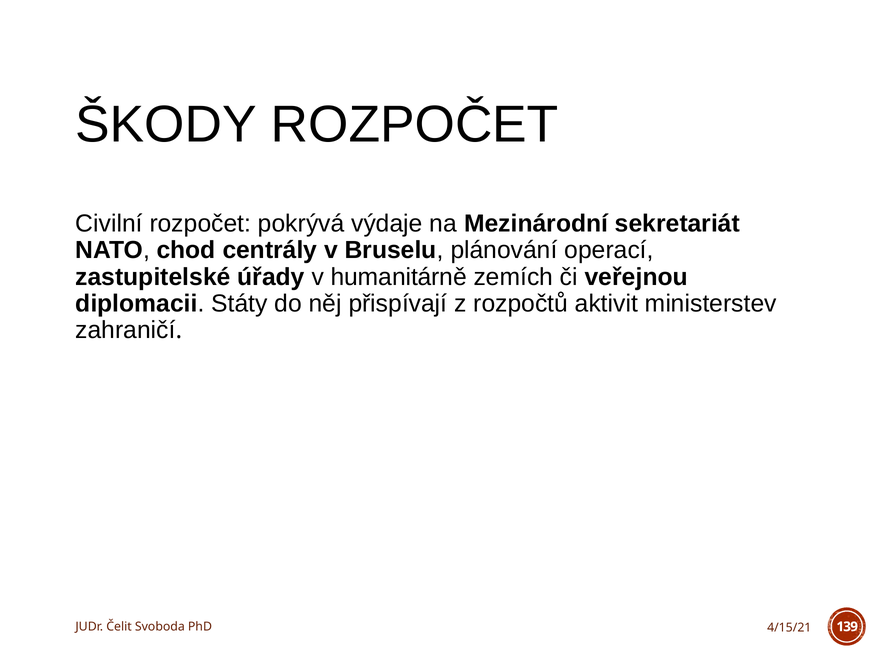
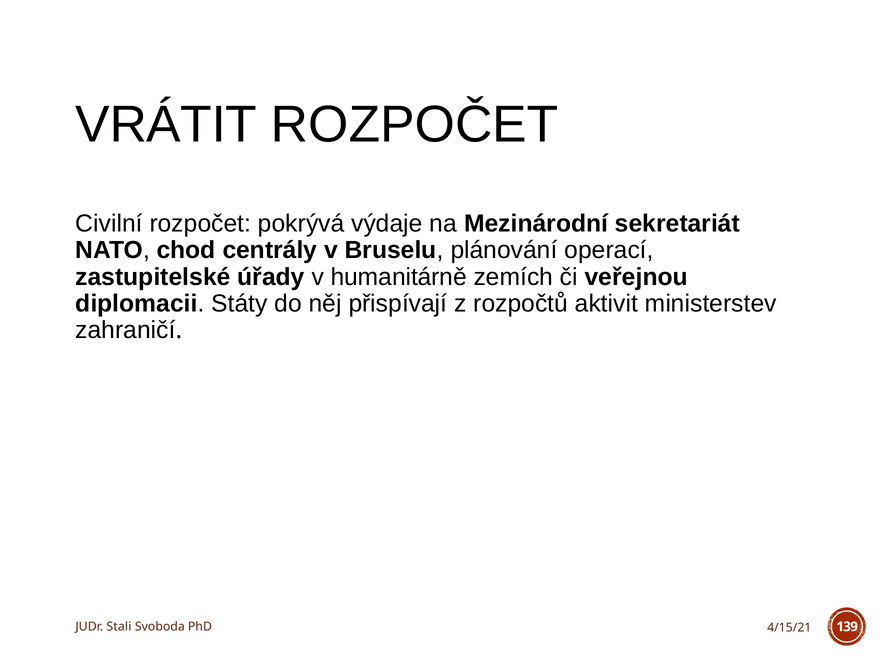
ŠKODY: ŠKODY -> VRÁTIT (166, 125)
Čelit: Čelit -> Stali (119, 627)
